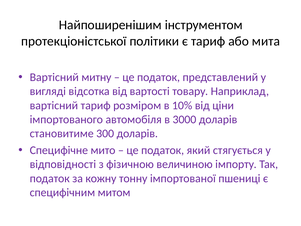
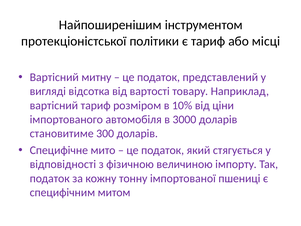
мита: мита -> місці (266, 41)
